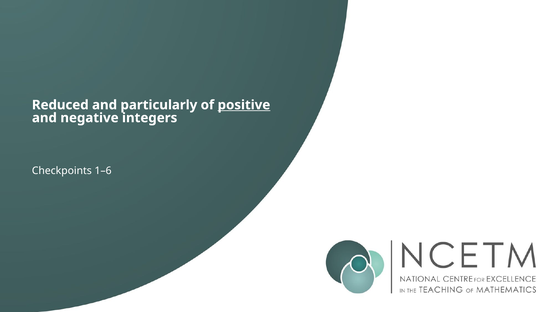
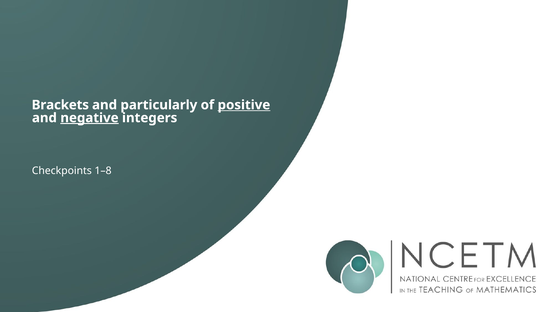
Reduced: Reduced -> Brackets (60, 105)
negative underline: none -> present (89, 118)
1–6: 1–6 -> 1–8 (103, 171)
